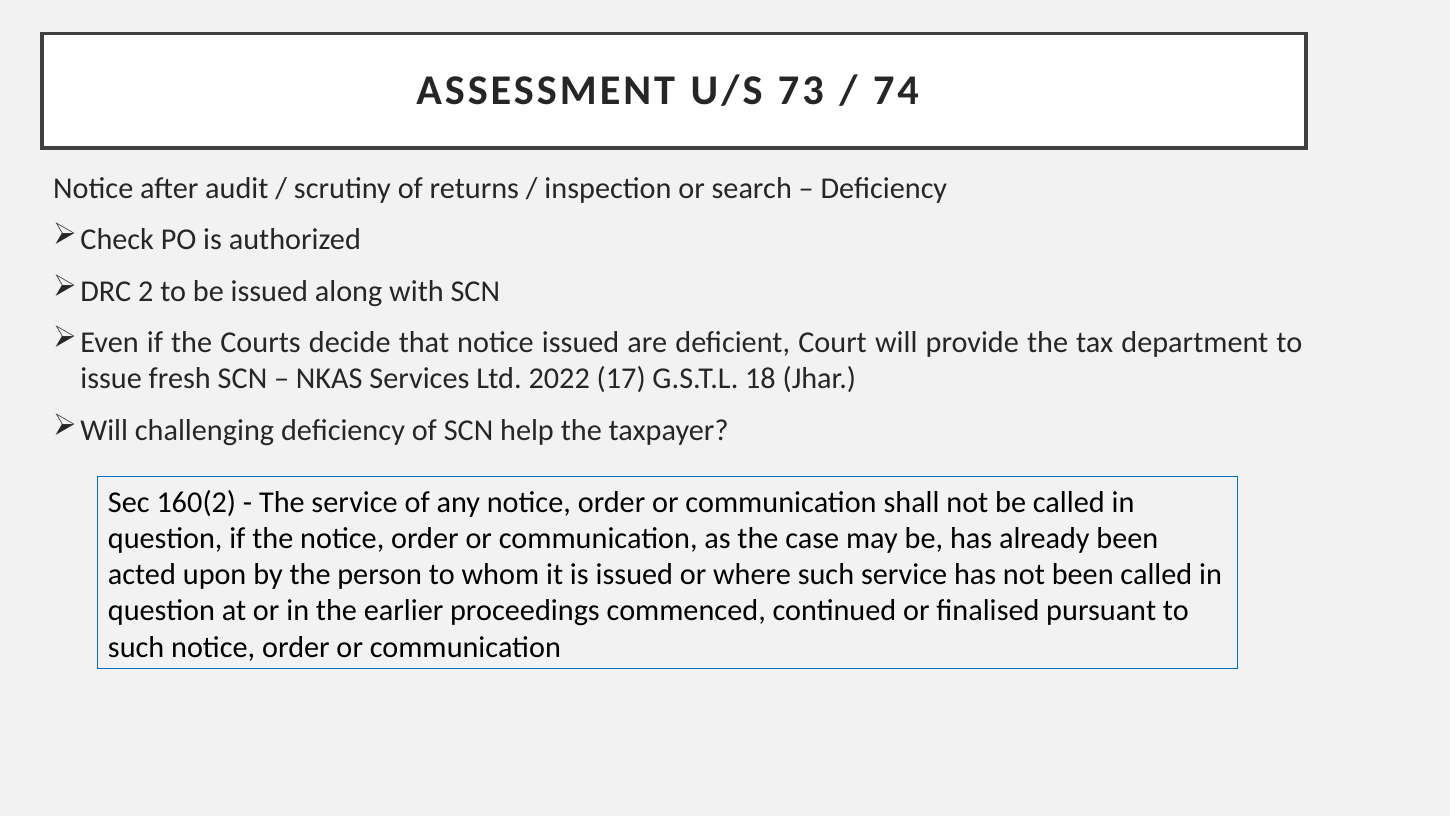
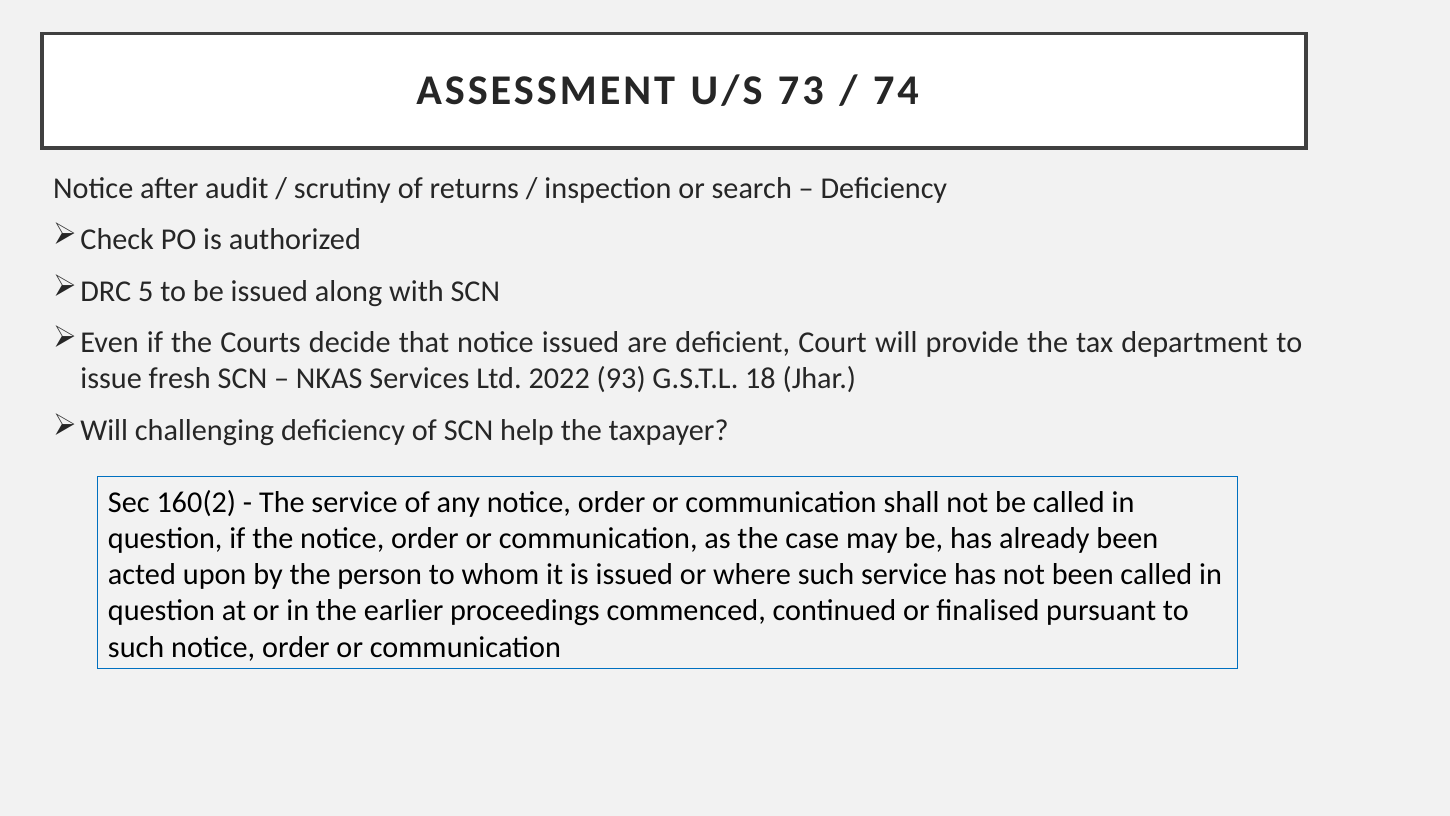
2: 2 -> 5 (146, 291)
17: 17 -> 93 (621, 379)
